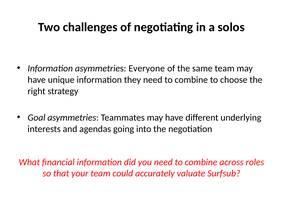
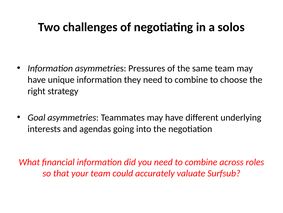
Everyone: Everyone -> Pressures (147, 68)
